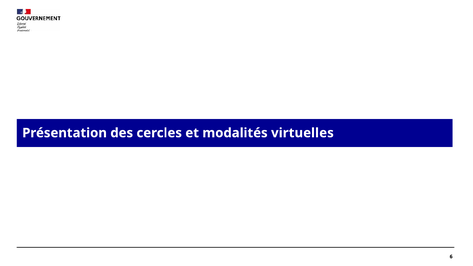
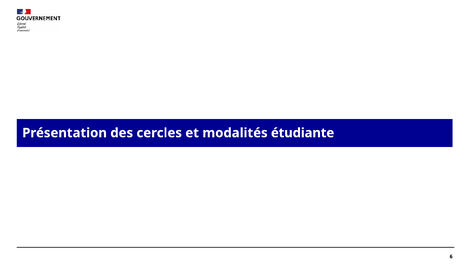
virtuelles: virtuelles -> étudiante (303, 133)
